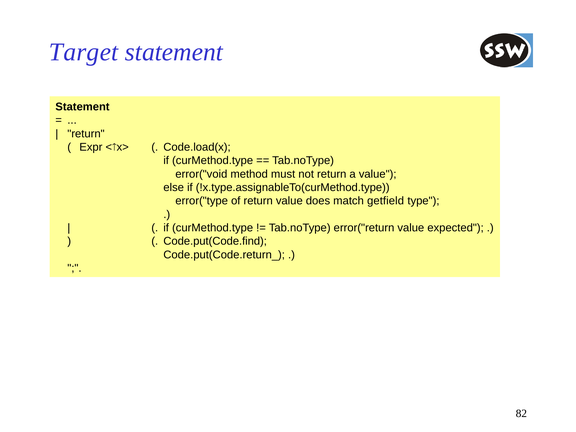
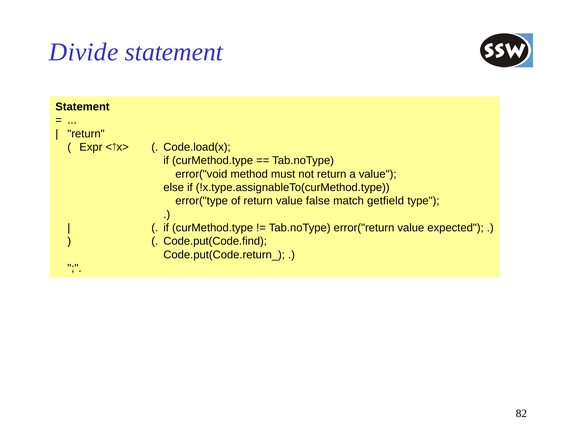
Target: Target -> Divide (84, 52)
does: does -> false (318, 201)
